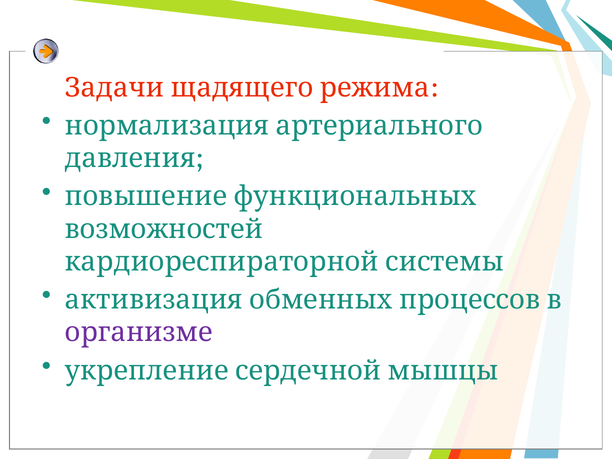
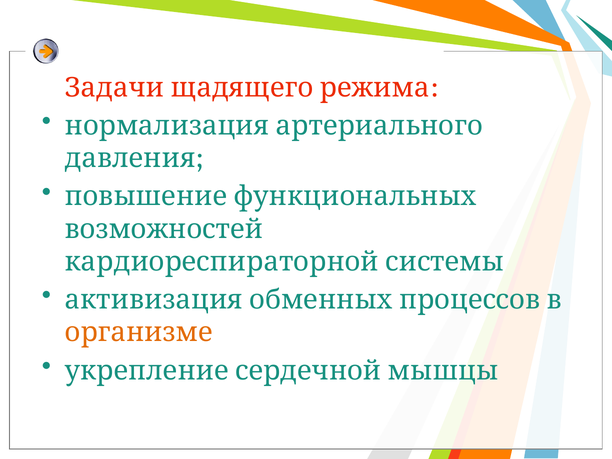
организме colour: purple -> orange (139, 332)
